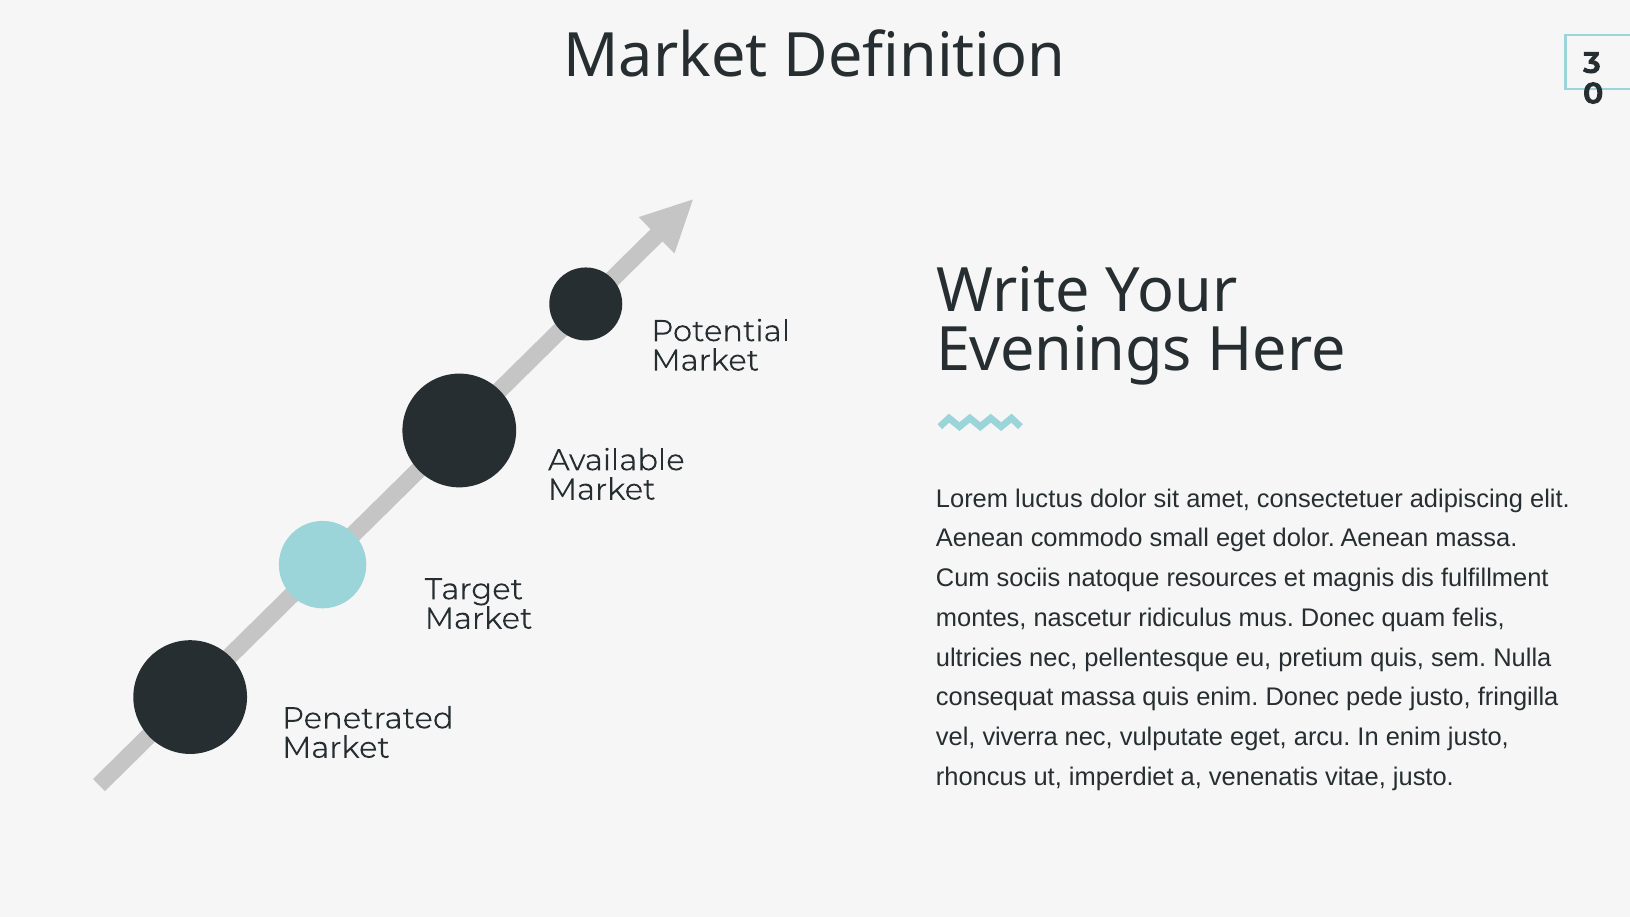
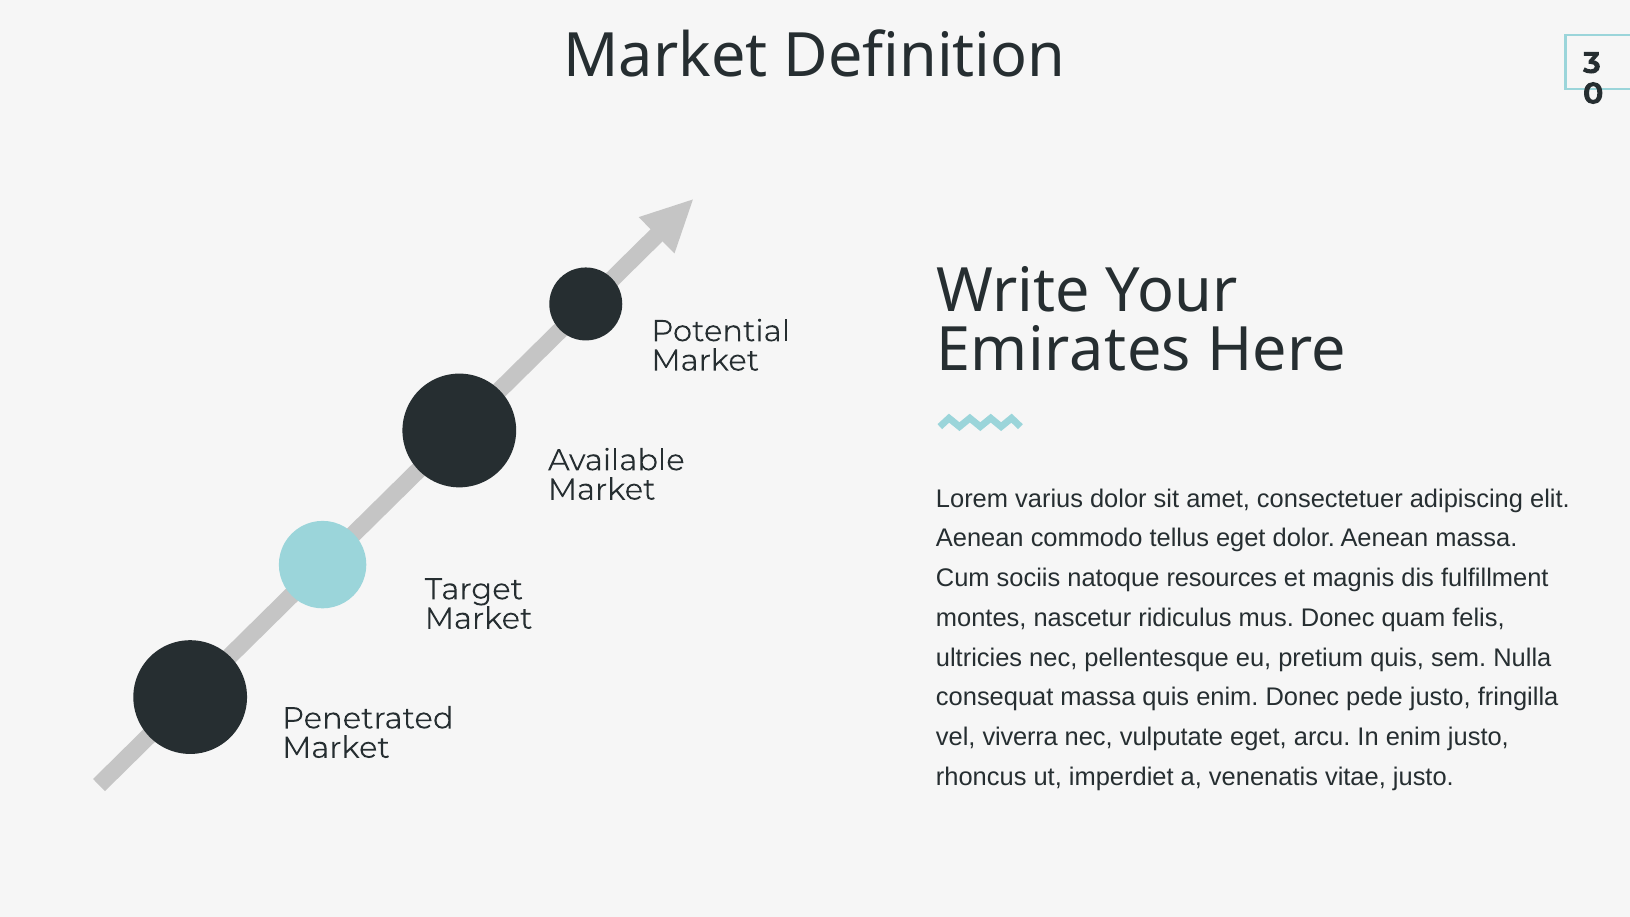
Evenings: Evenings -> Emirates (1064, 350)
luctus: luctus -> varius (1049, 499)
small: small -> tellus (1179, 538)
